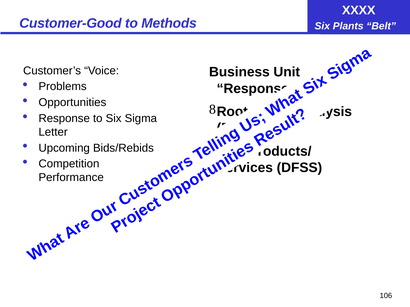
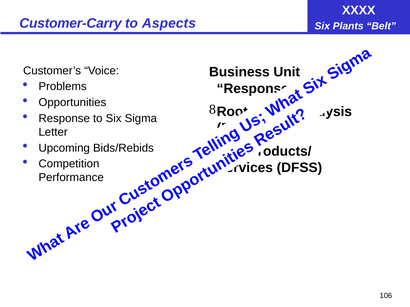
Customer-Good: Customer-Good -> Customer-Carry (70, 23)
Methods: Methods -> Aspects (169, 23)
